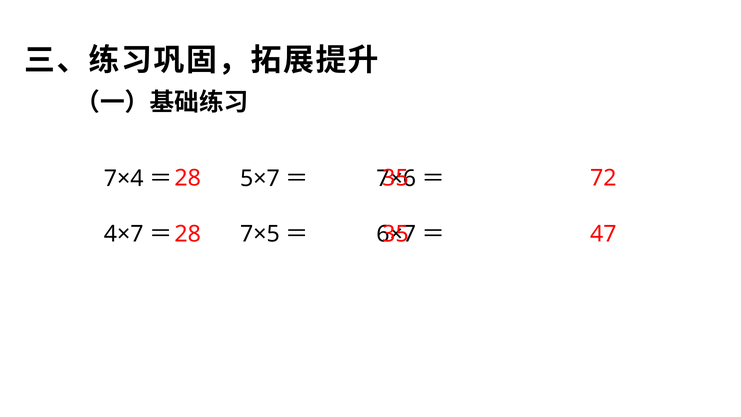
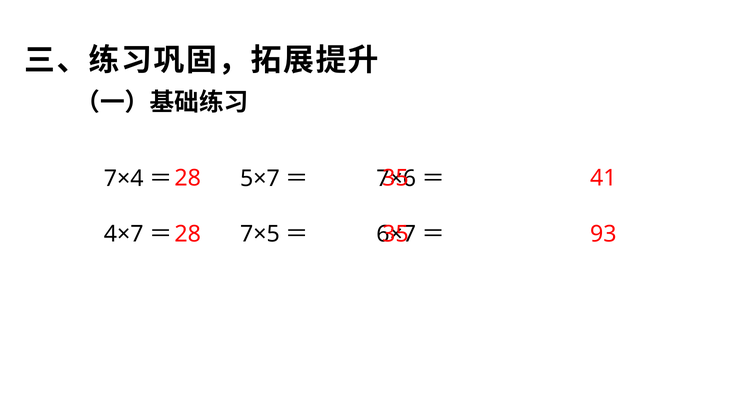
72: 72 -> 41 (603, 178)
47: 47 -> 93 (603, 234)
